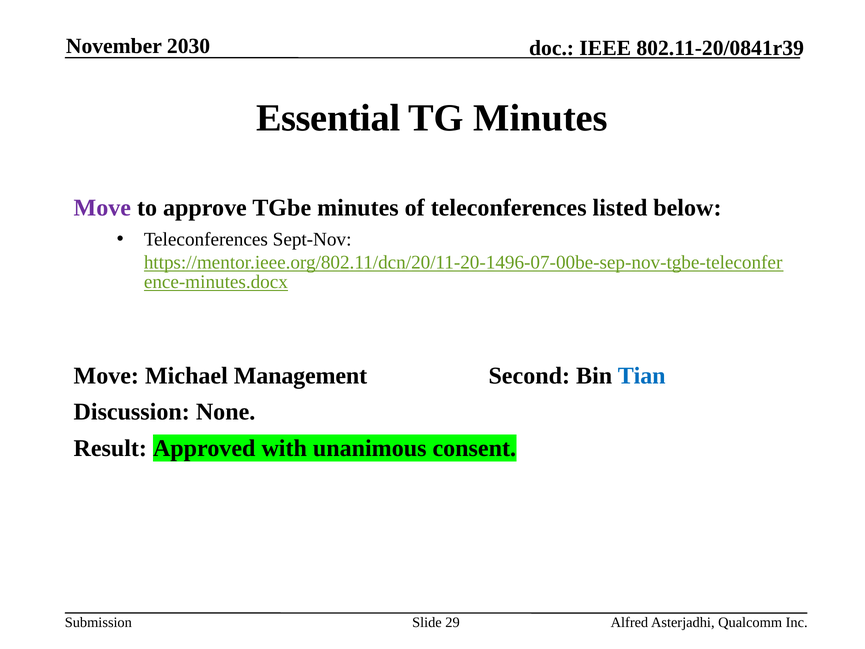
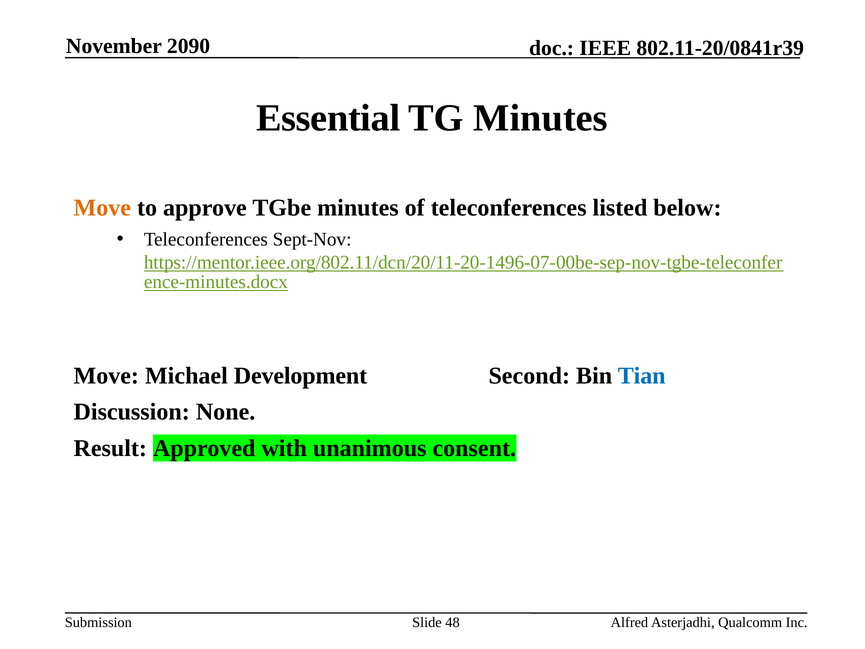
2030: 2030 -> 2090 (189, 46)
Move colour: purple -> orange (102, 208)
Management: Management -> Development (300, 376)
29: 29 -> 48 (453, 622)
